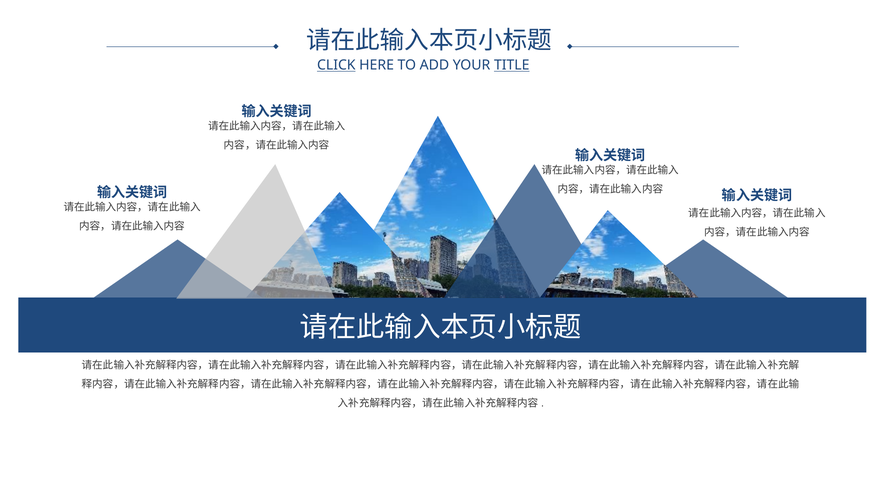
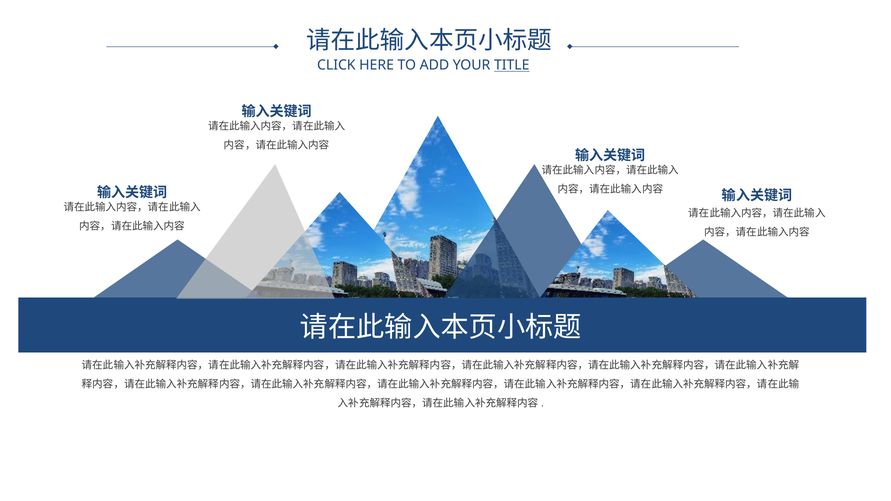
CLICK underline: present -> none (336, 65)
